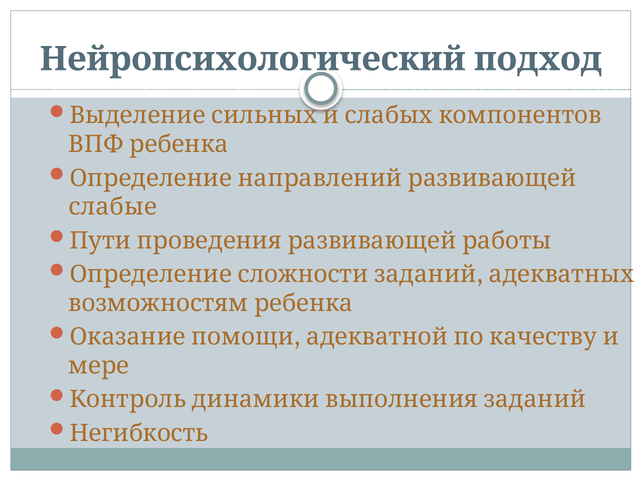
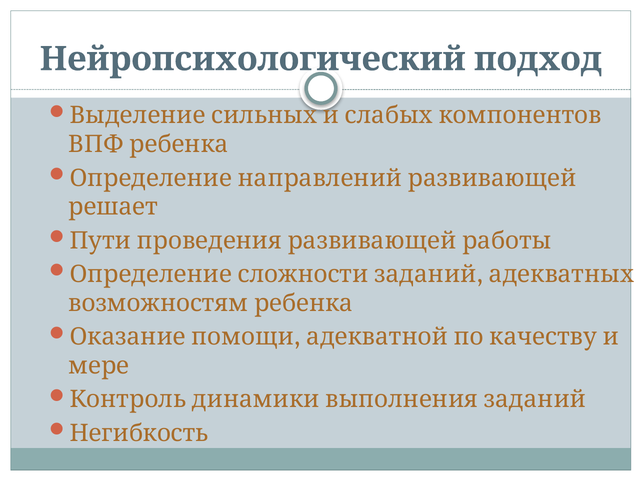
слабые: слабые -> решает (113, 207)
